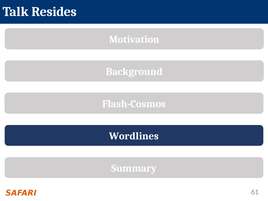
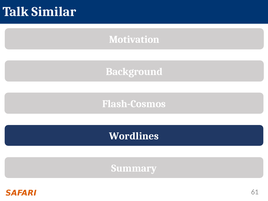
Resides: Resides -> Similar (54, 12)
